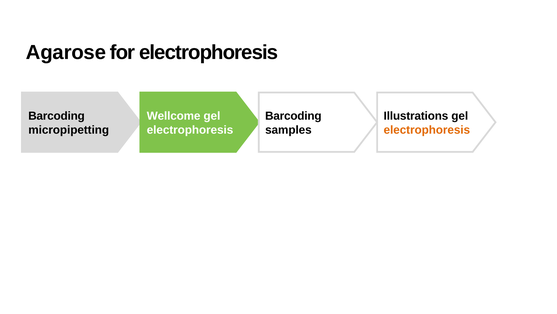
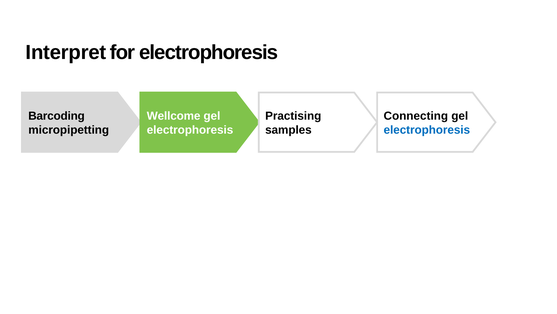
Agarose: Agarose -> Interpret (66, 52)
Barcoding: Barcoding -> Practising (293, 116)
Illustrations: Illustrations -> Connecting (416, 116)
electrophoresis colour: orange -> blue (427, 130)
